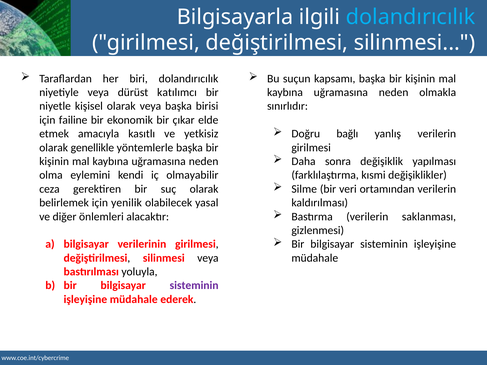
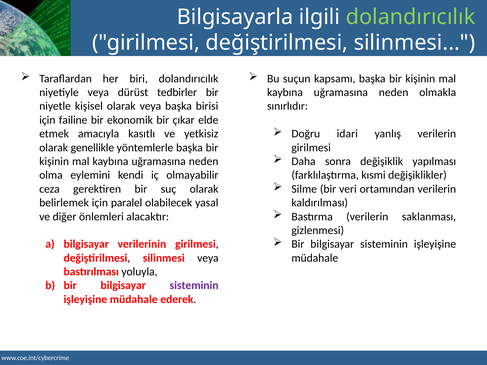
dolandırıcılık colour: light blue -> light green (411, 17)
katılımcı: katılımcı -> tedbirler (177, 92)
bağlı: bağlı -> idari (347, 134)
yenilik: yenilik -> paralel (127, 203)
